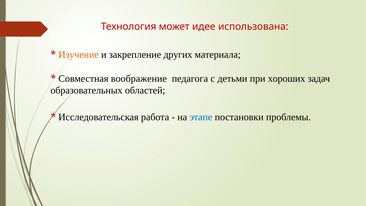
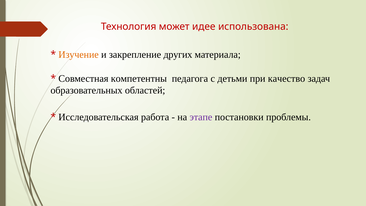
воображение: воображение -> компетентны (139, 78)
хороших: хороших -> качество (287, 78)
этапе colour: blue -> purple (201, 117)
